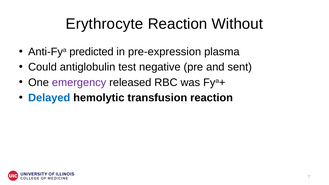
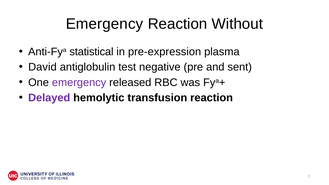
Erythrocyte: Erythrocyte -> Emergency (105, 24)
predicted: predicted -> statistical (91, 52)
Could: Could -> David (42, 67)
Delayed colour: blue -> purple (49, 98)
